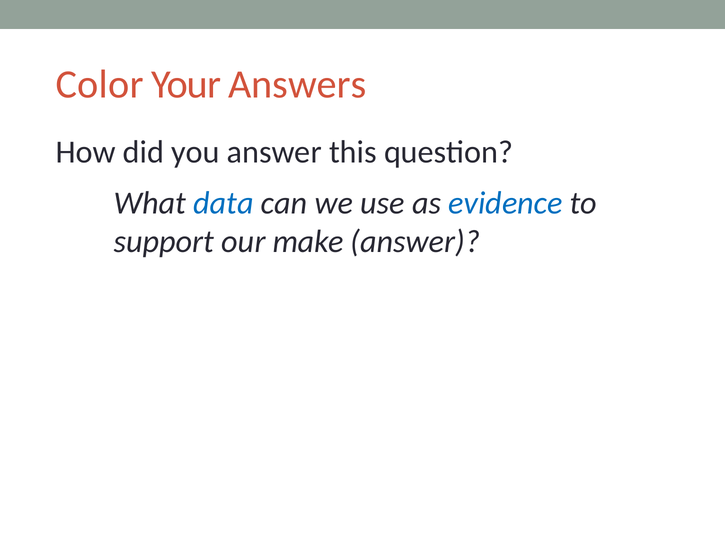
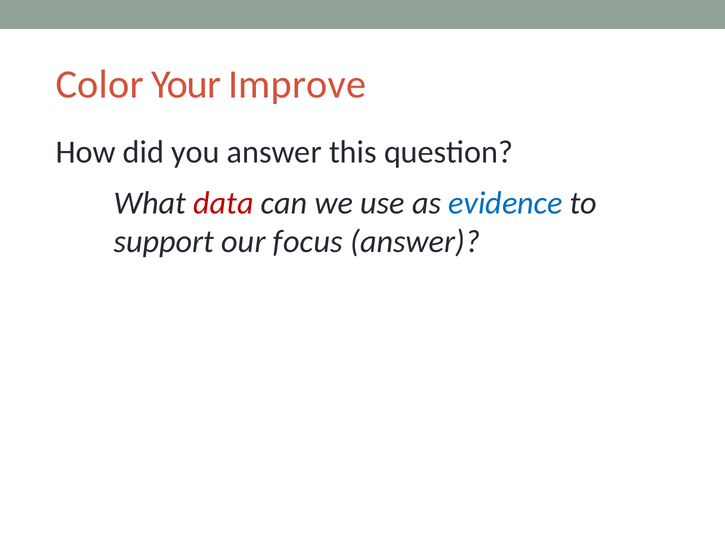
Answers: Answers -> Improve (297, 84)
data colour: blue -> red (224, 203)
make: make -> focus (308, 242)
